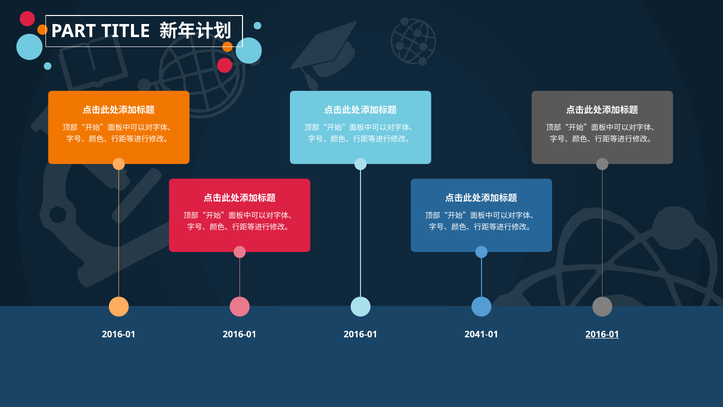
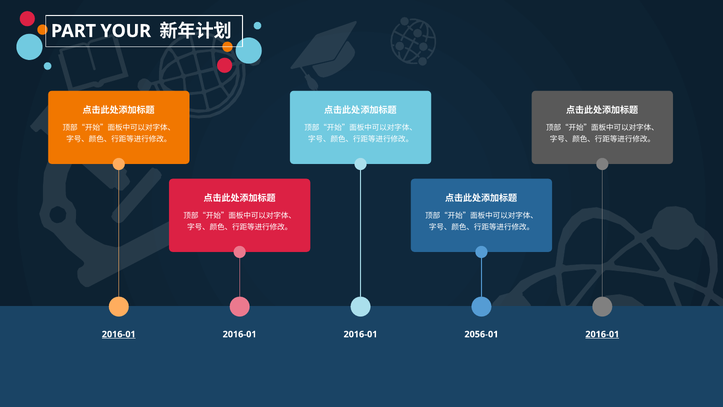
TITLE: TITLE -> YOUR (126, 31)
2016-01 underline: none -> present (119, 334)
2041-01: 2041-01 -> 2056-01 (481, 334)
